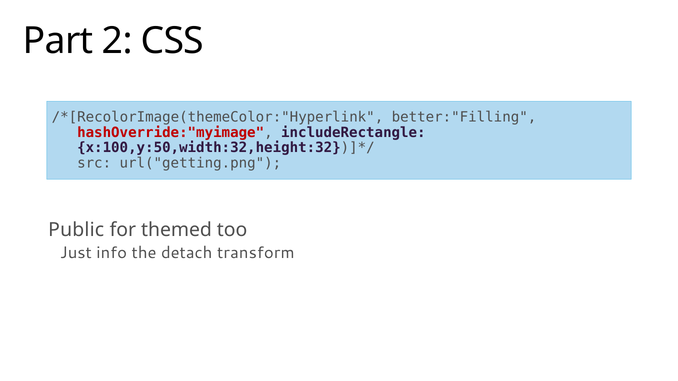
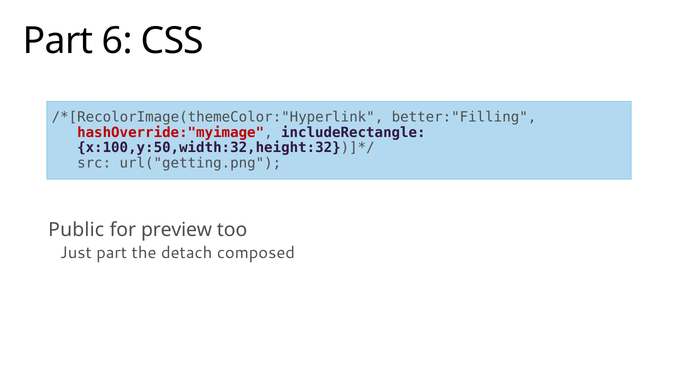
2: 2 -> 6 (117, 41)
themed: themed -> preview (177, 230)
Just info: info -> part (112, 253)
transform: transform -> composed (256, 253)
